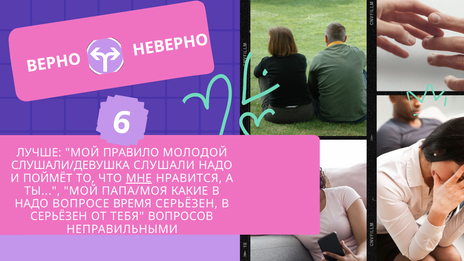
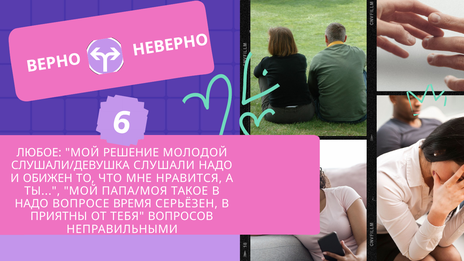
ЛУЧШЕ: ЛУЧШЕ -> ЛЮБОЕ (39, 153)
ПРАВИЛО: ПРАВИЛО -> РЕШЕНИЕ (131, 153)
ПОЙМЁТ: ПОЙМЁТ -> ОБИЖЕН (48, 178)
МНЕ underline: present -> none (139, 178)
КАКИЕ: КАКИЕ -> ТАКОЕ (190, 191)
СЕРЬЁЗЕН: СЕРЬЁЗЕН -> ПРИЯТНЫ (59, 216)
